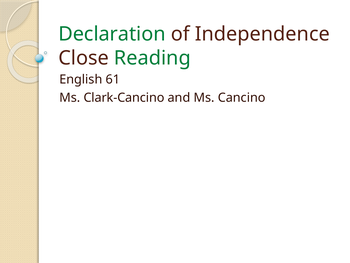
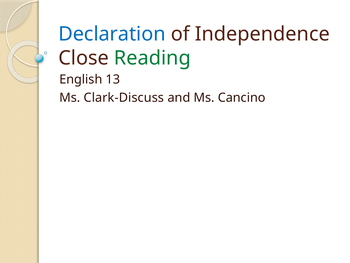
Declaration colour: green -> blue (112, 34)
61: 61 -> 13 (113, 79)
Clark-Cancino: Clark-Cancino -> Clark-Discuss (124, 97)
